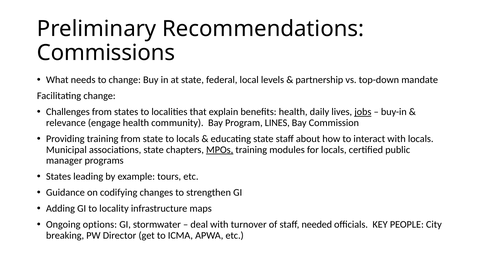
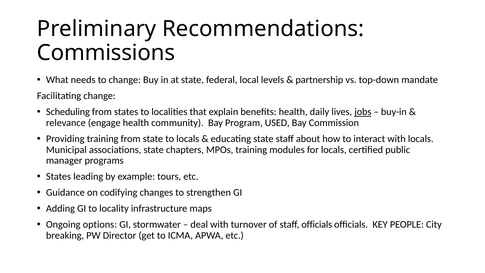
Challenges: Challenges -> Scheduling (68, 112)
LINES: LINES -> USED (277, 123)
MPOs underline: present -> none (220, 150)
staff needed: needed -> officials (317, 224)
